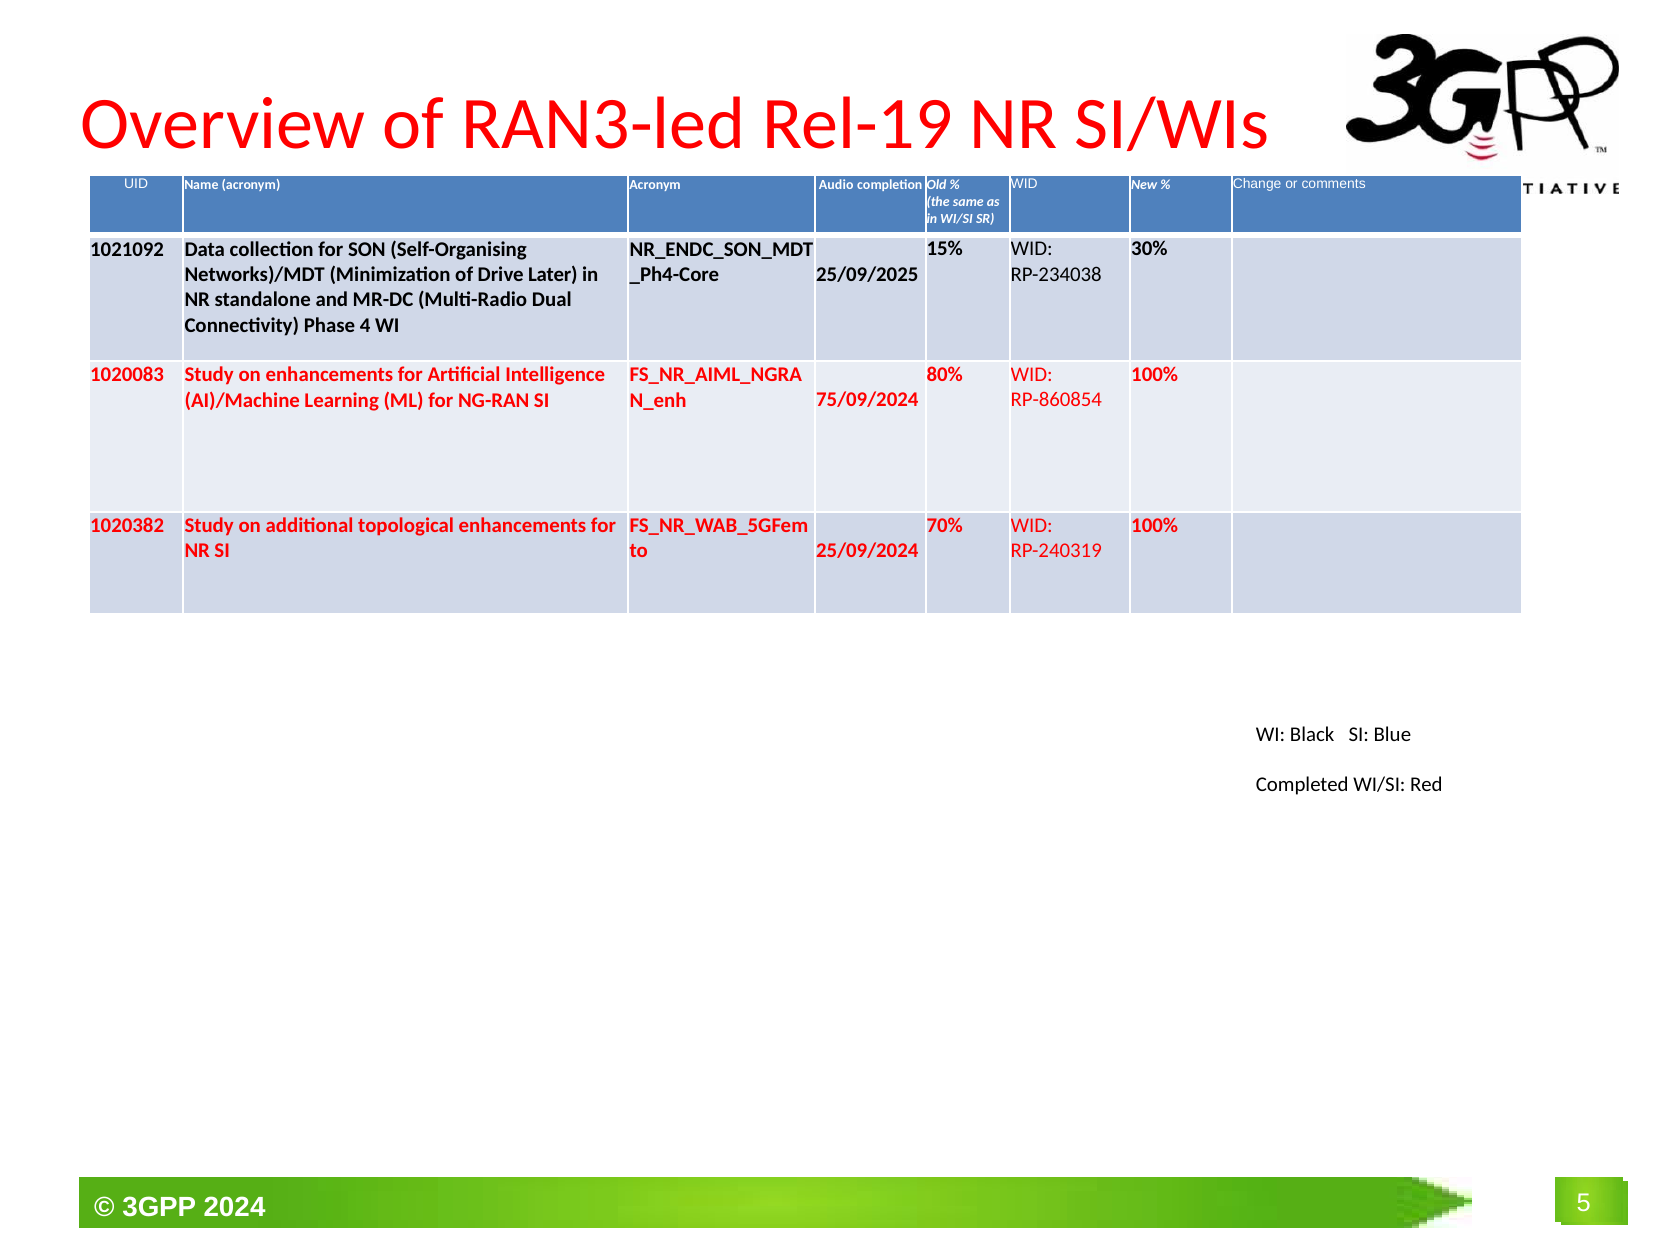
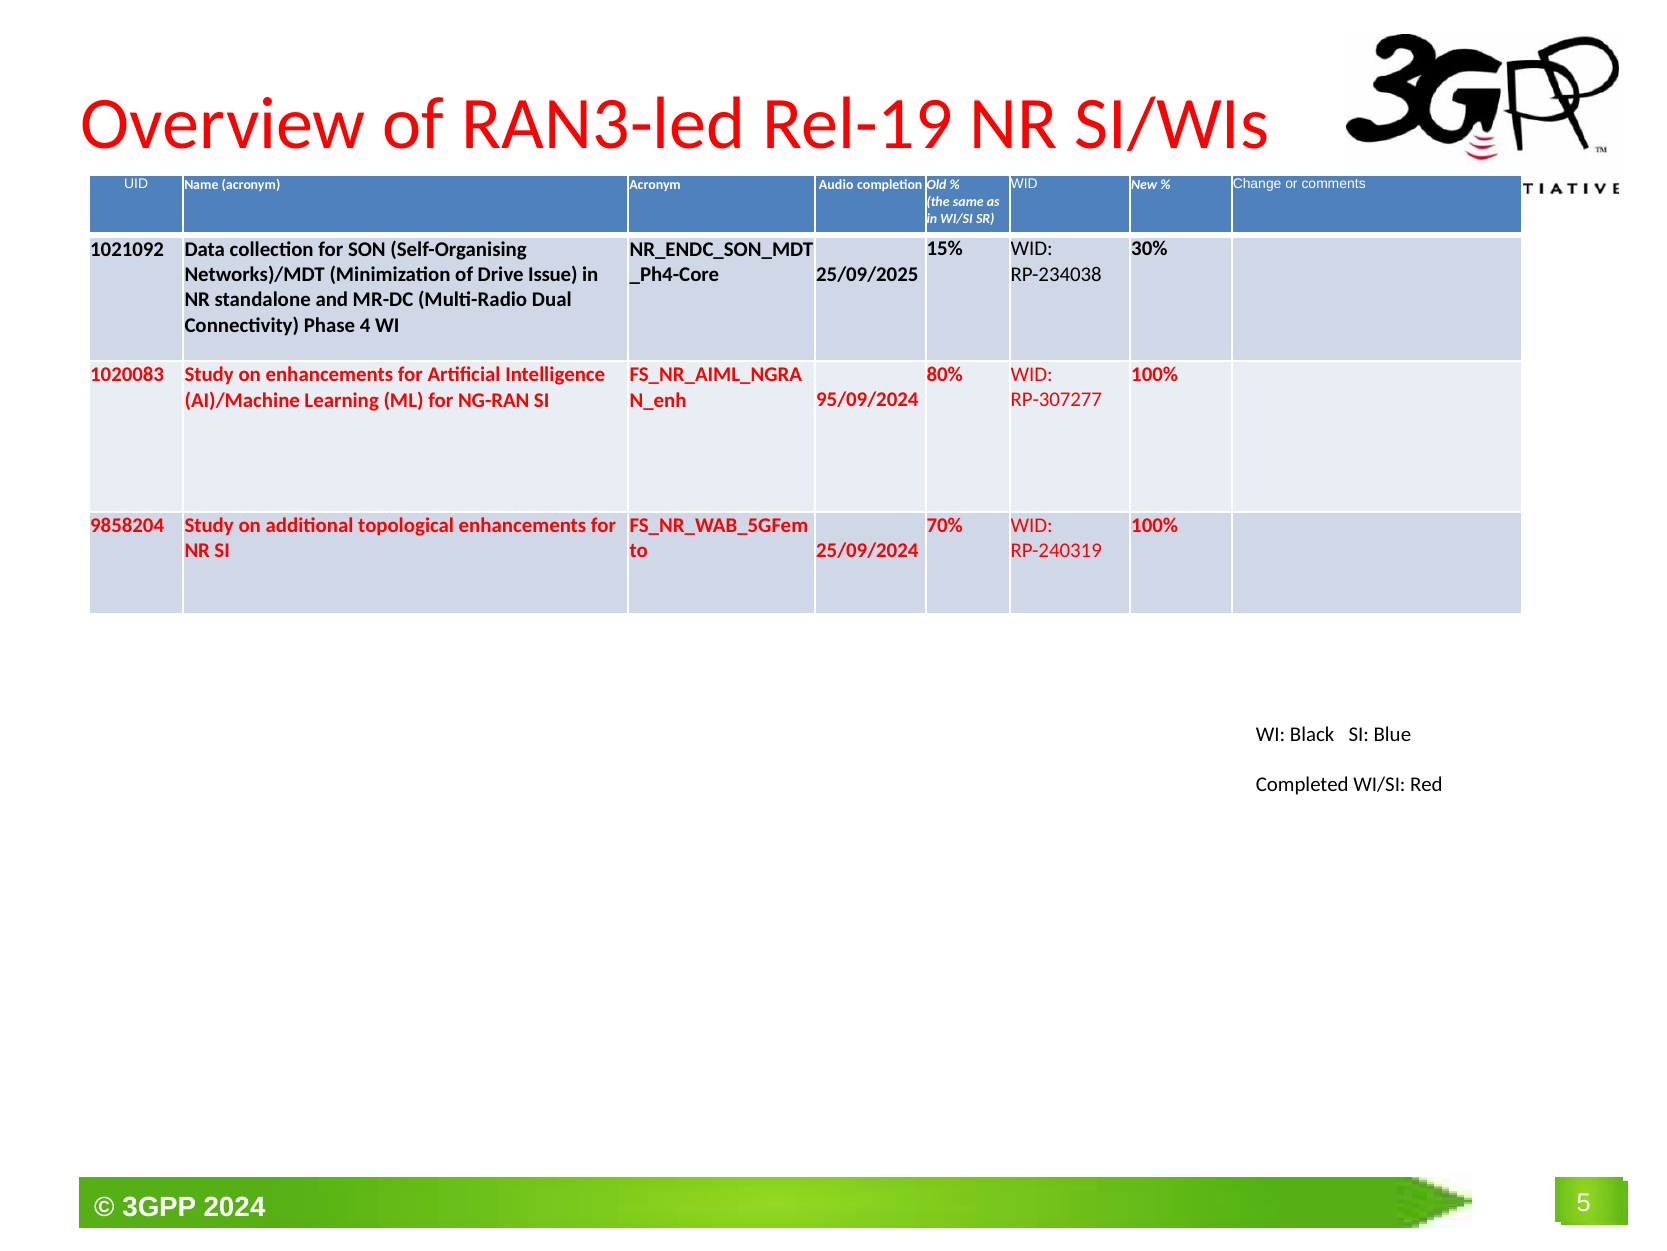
Later: Later -> Issue (553, 275)
RP-860854: RP-860854 -> RP-307277 (1056, 400)
75/09/2024: 75/09/2024 -> 95/09/2024 (867, 400)
1020382: 1020382 -> 9858204 (127, 525)
